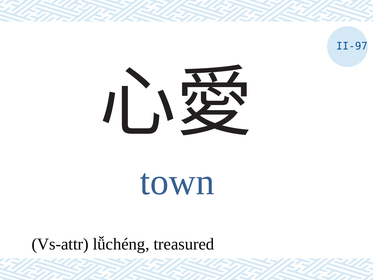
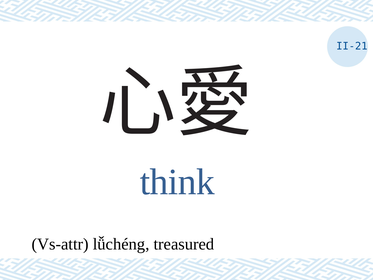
II-97: II-97 -> II-21 (352, 46)
town: town -> think (177, 182)
